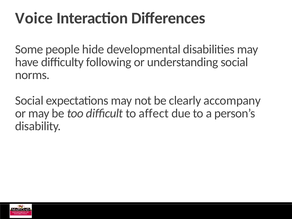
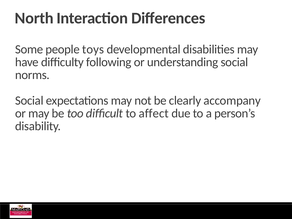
Voice: Voice -> North (34, 18)
hide: hide -> toys (93, 49)
